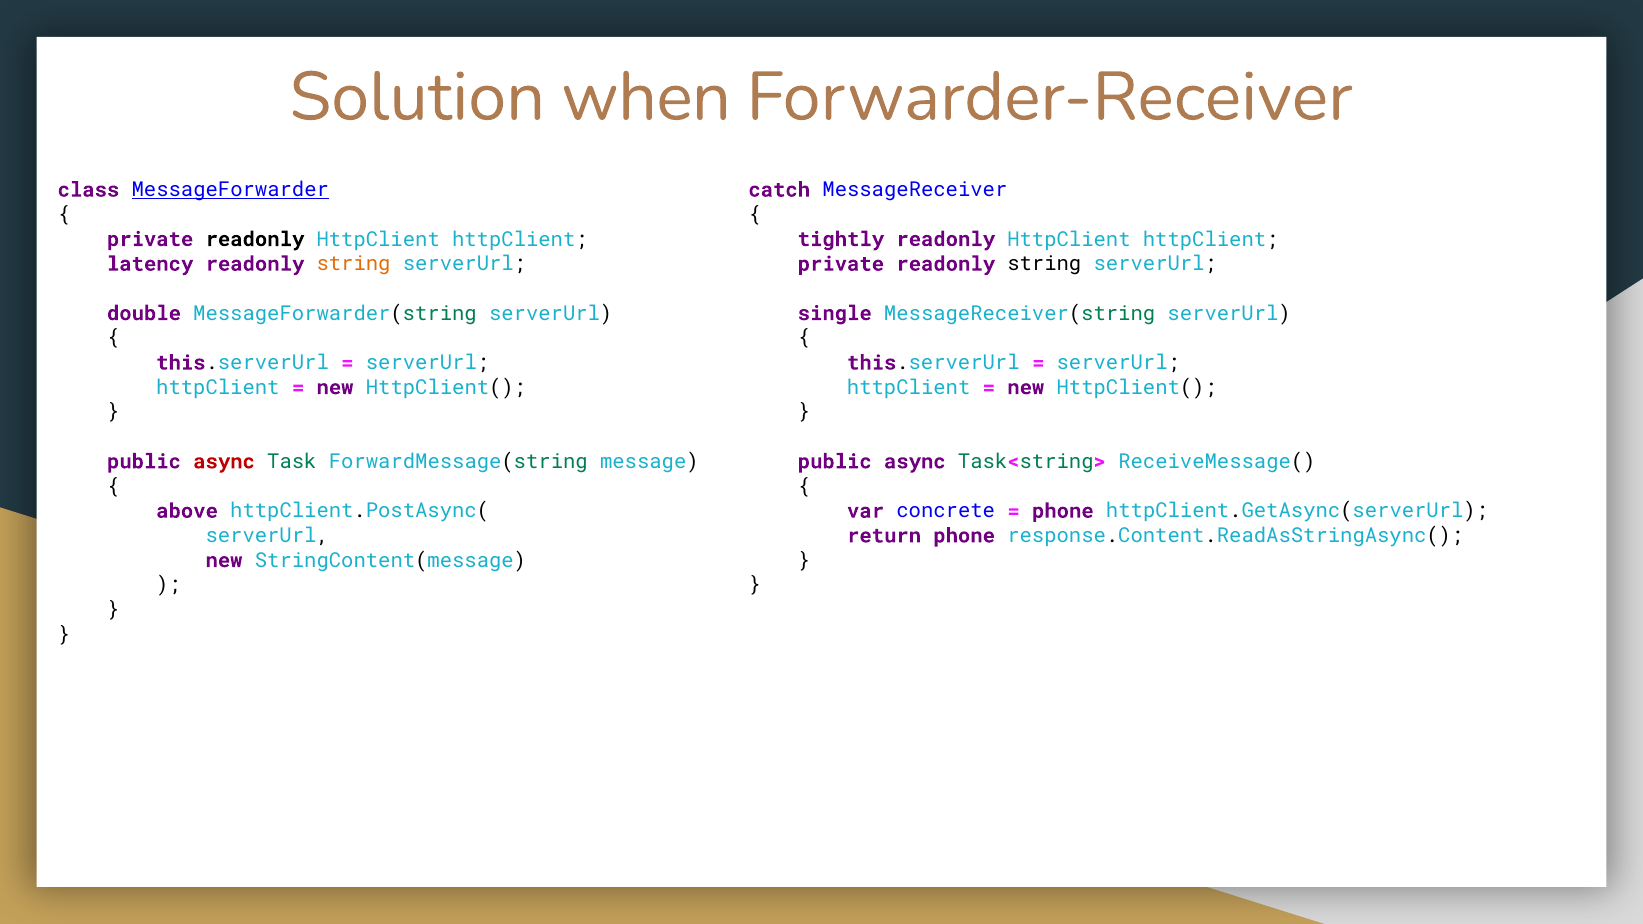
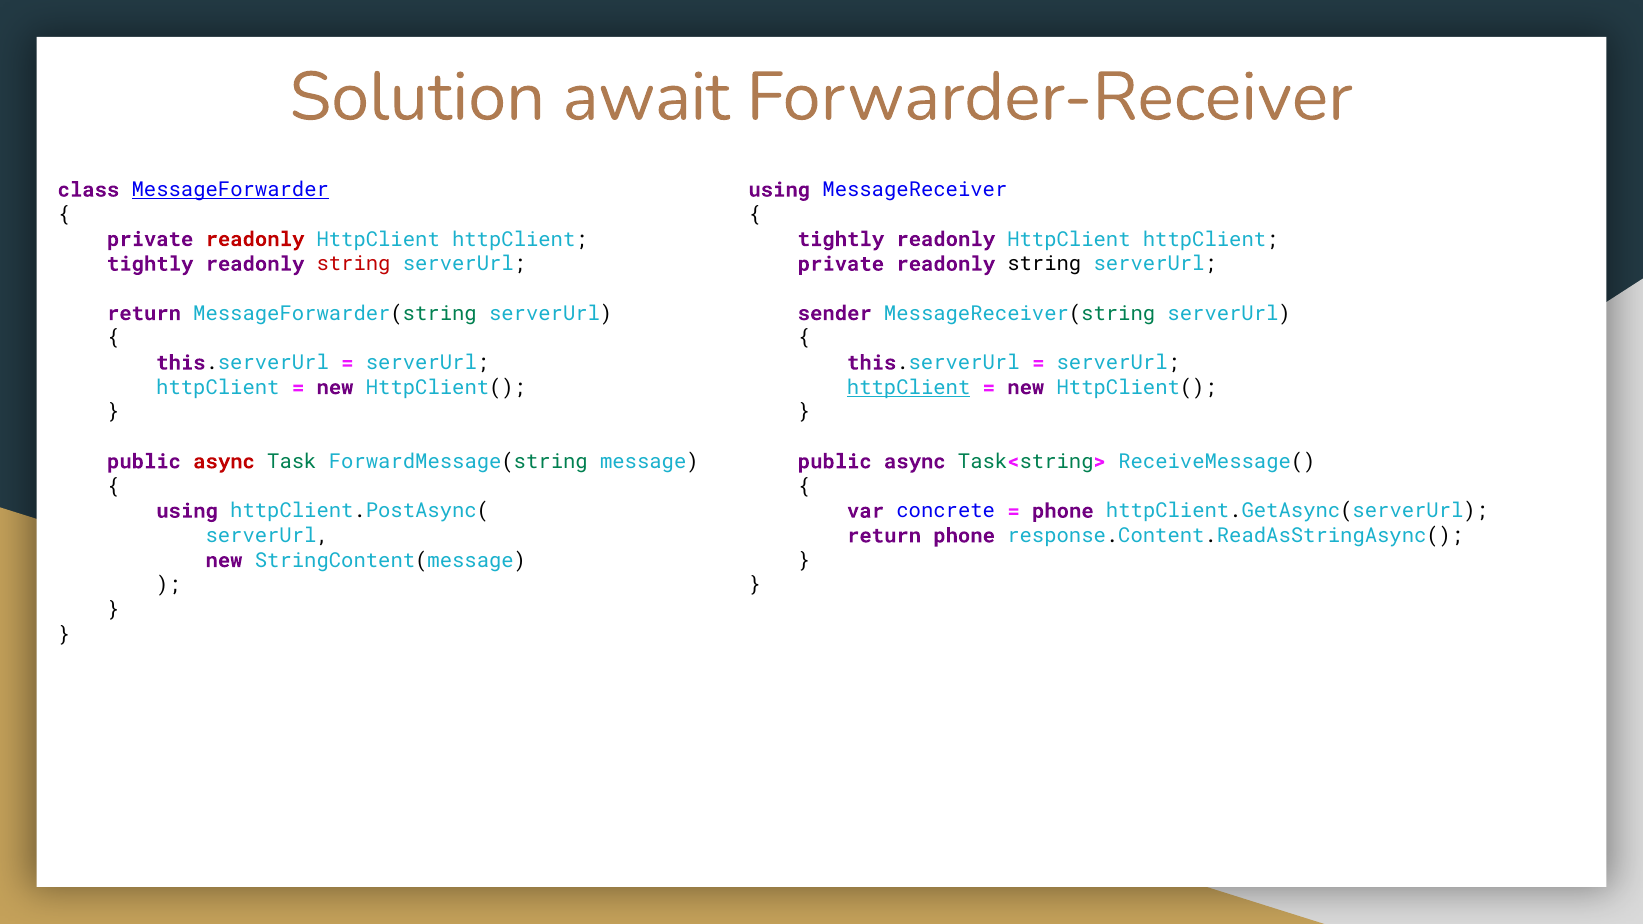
when: when -> await (646, 97)
catch: catch -> using (779, 190)
readonly colour: black -> red (255, 239)
latency: latency -> tightly (150, 264)
string colour: orange -> red (354, 264)
double: double -> return (144, 313)
single: single -> sender (835, 313)
httpClient underline: none -> present (909, 388)
above: above -> using (187, 511)
